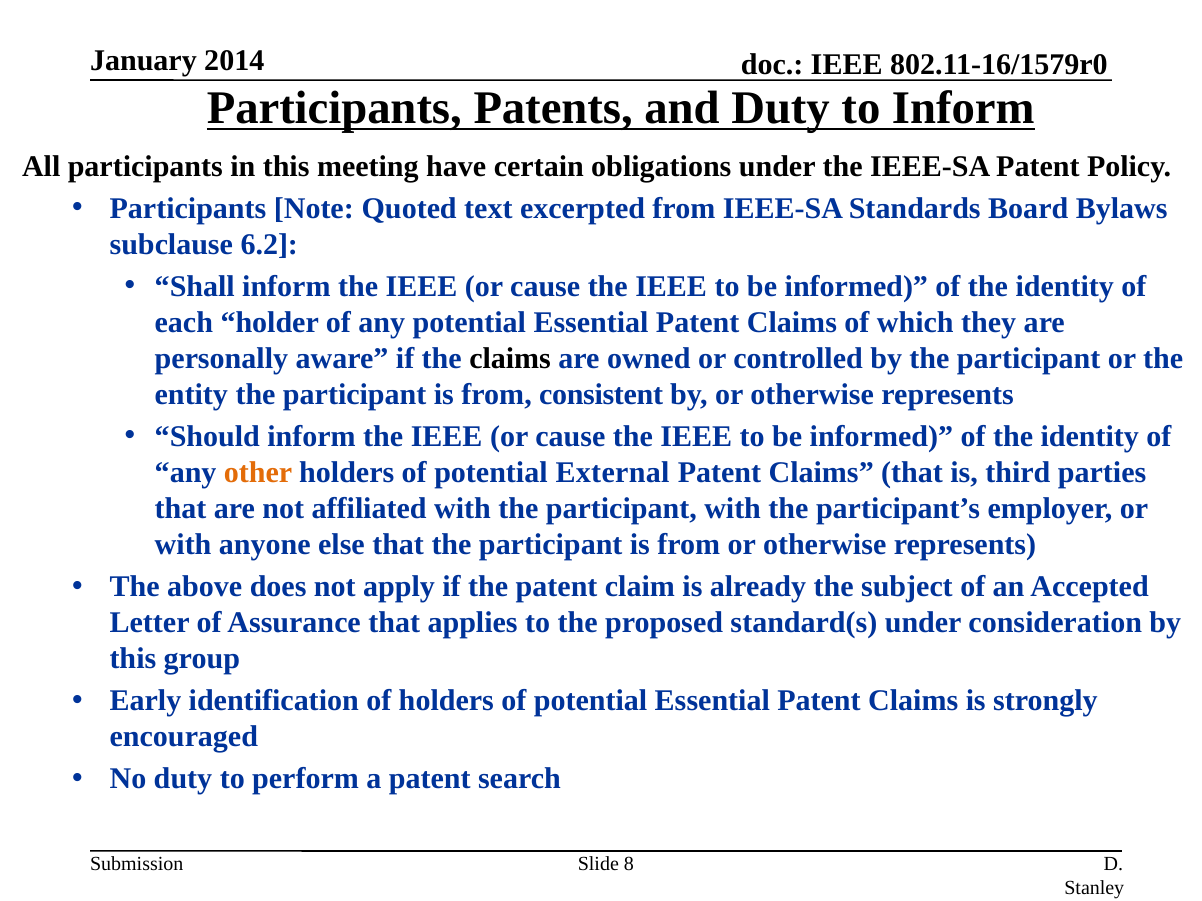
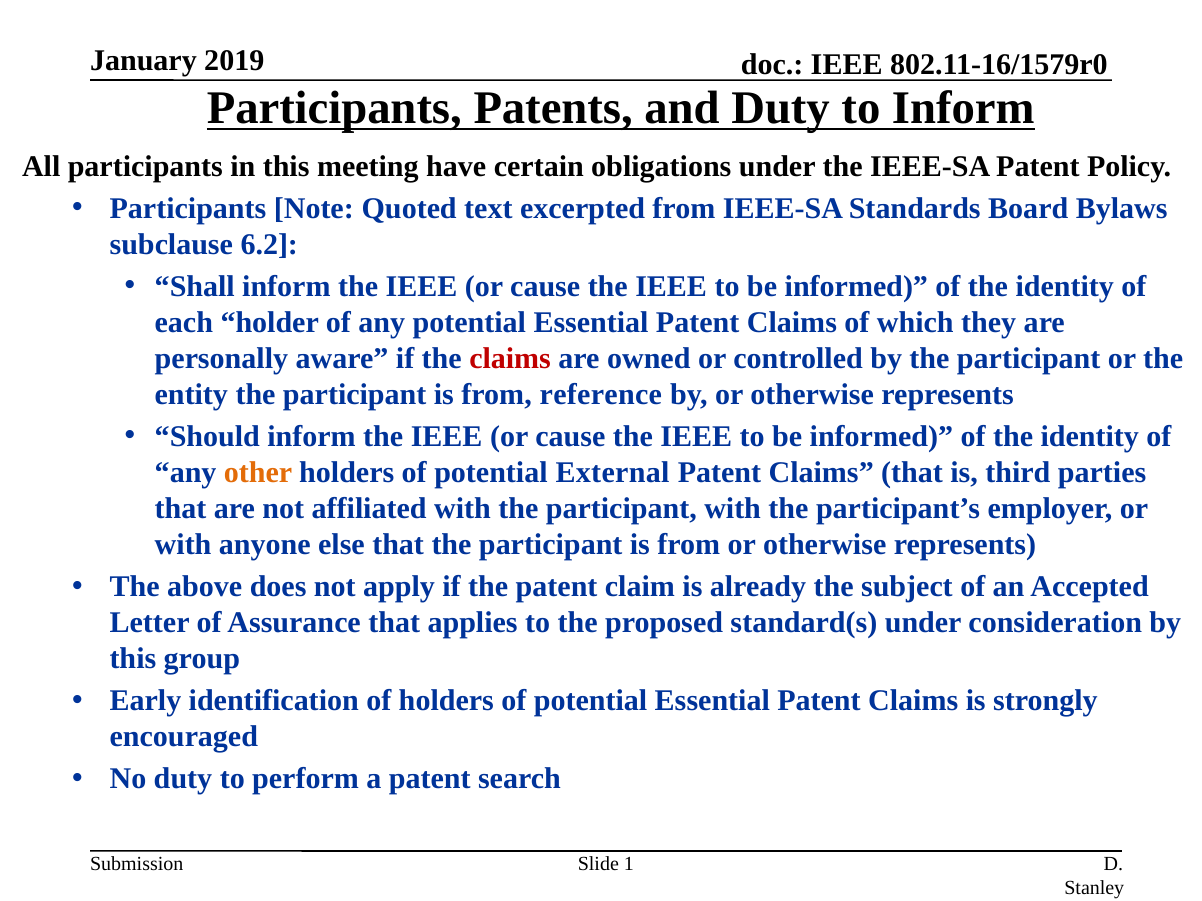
2014: 2014 -> 2019 (234, 61)
claims colour: black -> red (510, 359)
consistent: consistent -> reference (601, 395)
8: 8 -> 1 (629, 865)
